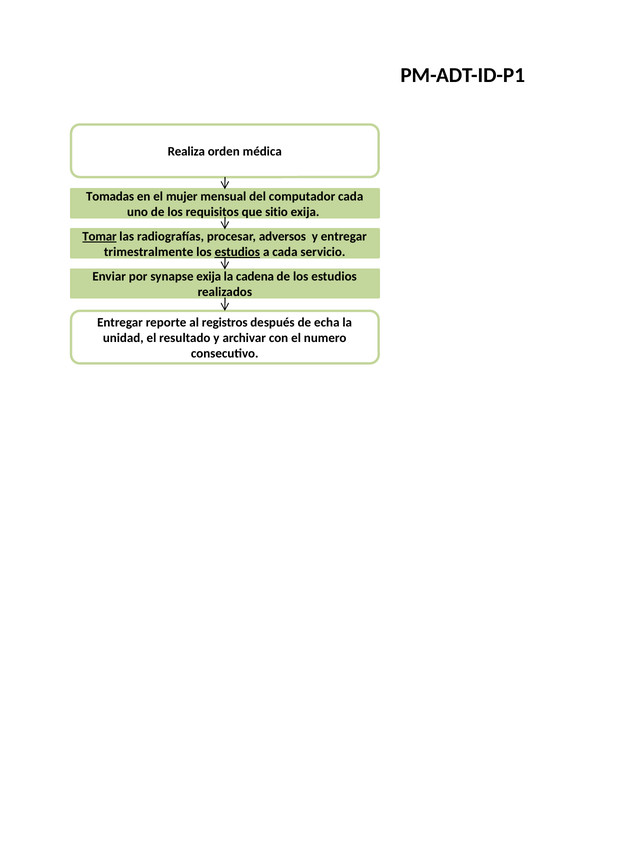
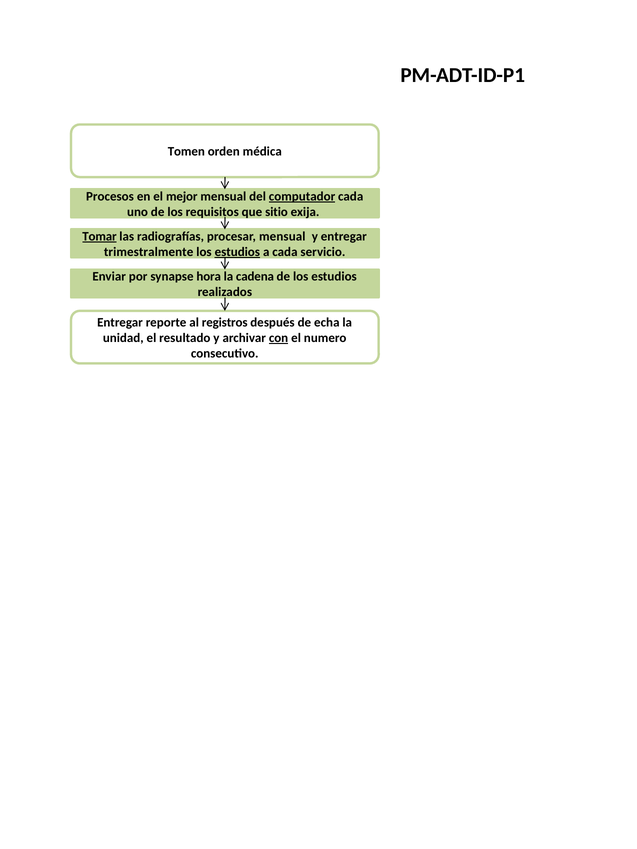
Realiza: Realiza -> Tomen (186, 152)
Tomadas: Tomadas -> Procesos (110, 196)
mujer: mujer -> mejor (182, 196)
computador underline: none -> present (302, 196)
procesar adversos: adversos -> mensual (282, 237)
synapse exija: exija -> hora (209, 277)
con underline: none -> present (279, 338)
